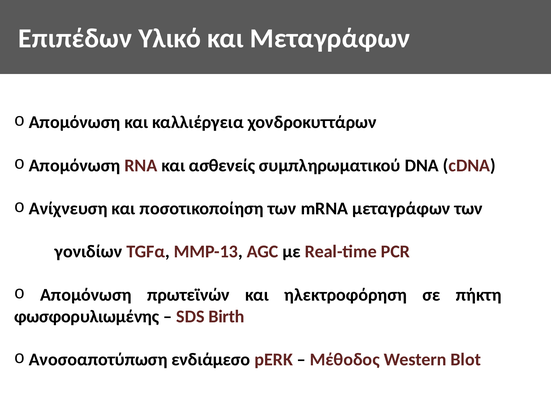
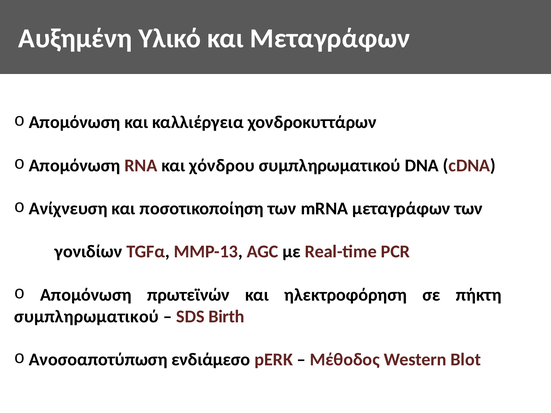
Επιπέδων: Επιπέδων -> Αυξημένη (75, 38)
ασθενείς: ασθενείς -> χόνδρου (222, 166)
φωσφορυλιωμένης: φωσφορυλιωμένης -> συμπληρωματικού (86, 317)
